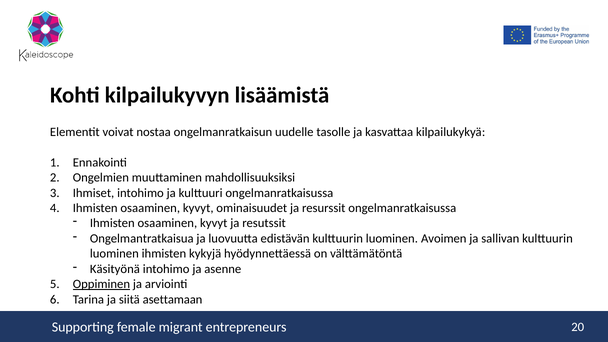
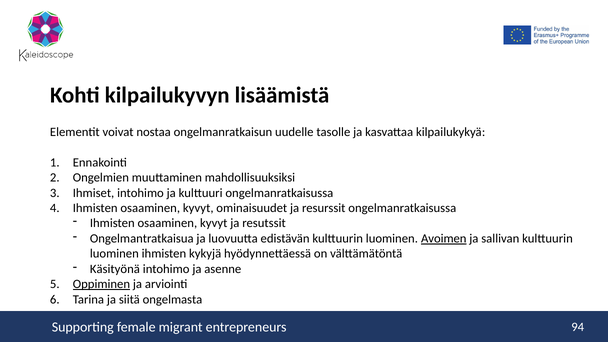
Avoimen underline: none -> present (444, 239)
asettamaan: asettamaan -> ongelmasta (172, 299)
20: 20 -> 94 (578, 327)
